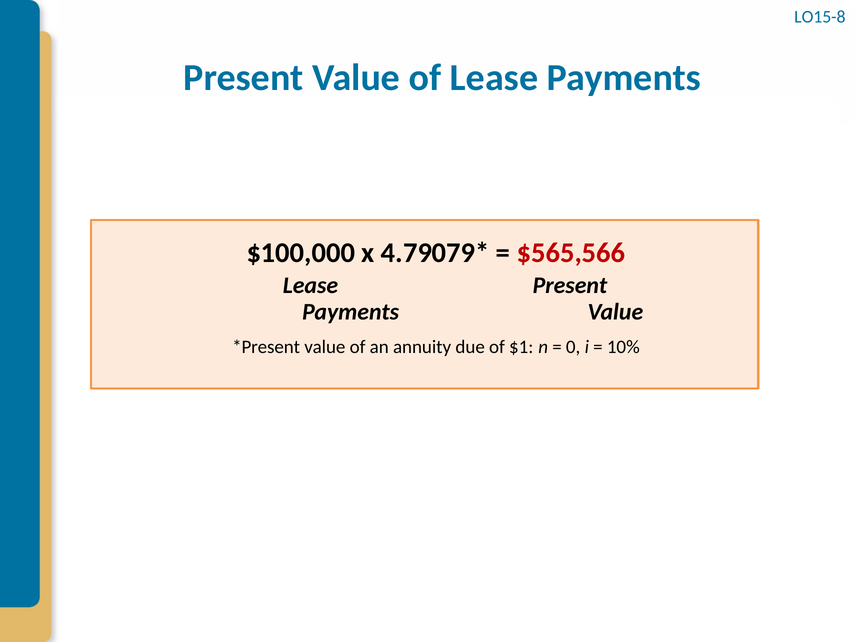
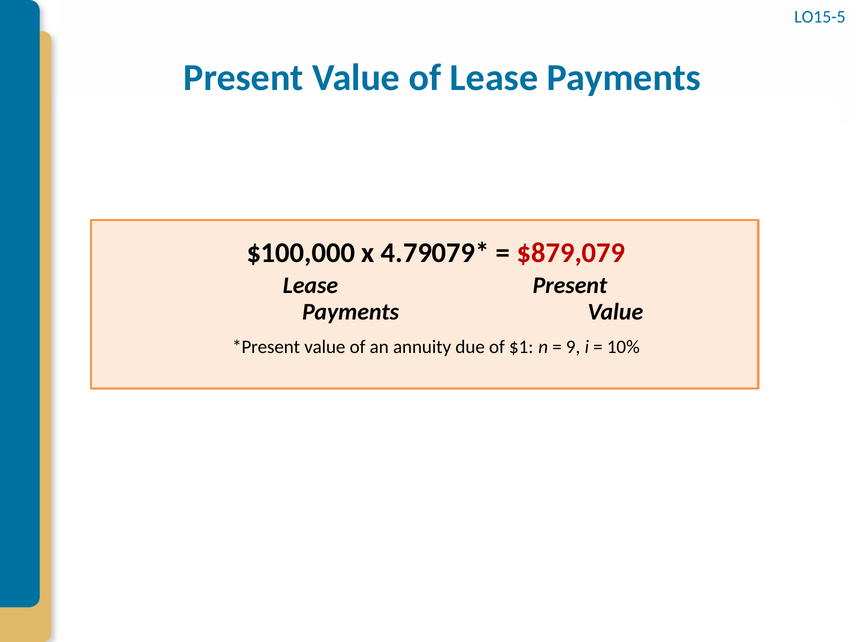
LO15-8: LO15-8 -> LO15-5 (820, 17)
$565,566: $565,566 -> $879,079 (571, 253)
0: 0 -> 9 (573, 347)
